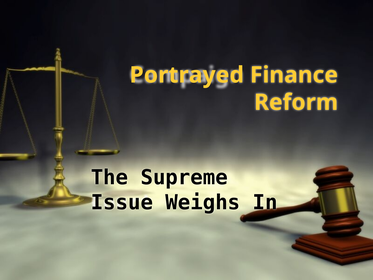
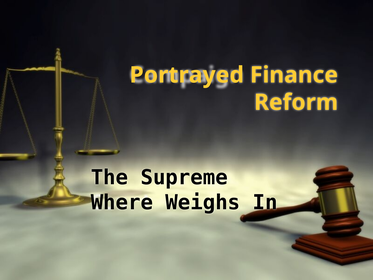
Issue: Issue -> Where (122, 202)
